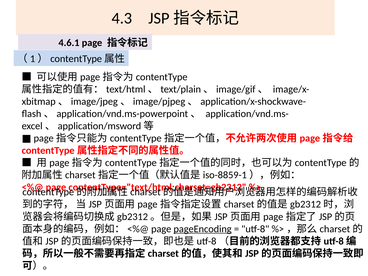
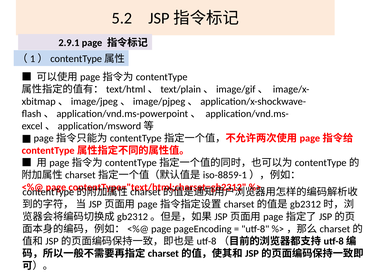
4.3: 4.3 -> 5.2 (122, 18)
4.6.1: 4.6.1 -> 2.9.1 (69, 43)
pageEncoding underline: present -> none (203, 229)
